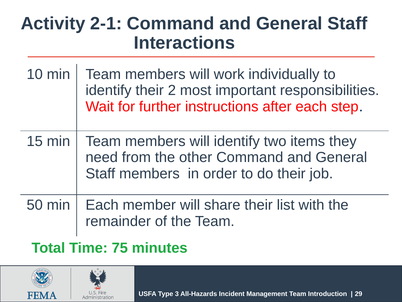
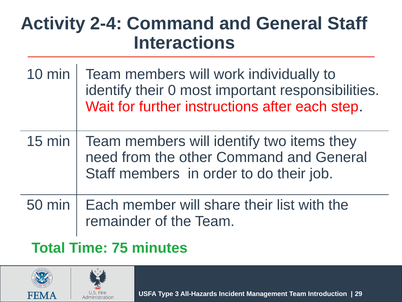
2-1: 2-1 -> 2-4 (106, 24)
2: 2 -> 0 (172, 90)
